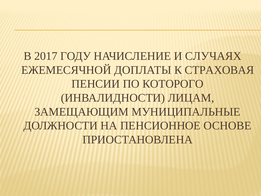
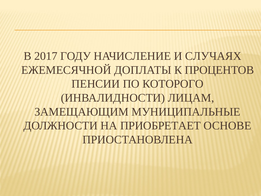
СТРАХОВАЯ: СТРАХОВАЯ -> ПРОЦЕНТОВ (219, 70)
ПЕНСИОННОЕ: ПЕНСИОННОЕ -> ПРИОБРЕТАЕТ (160, 126)
